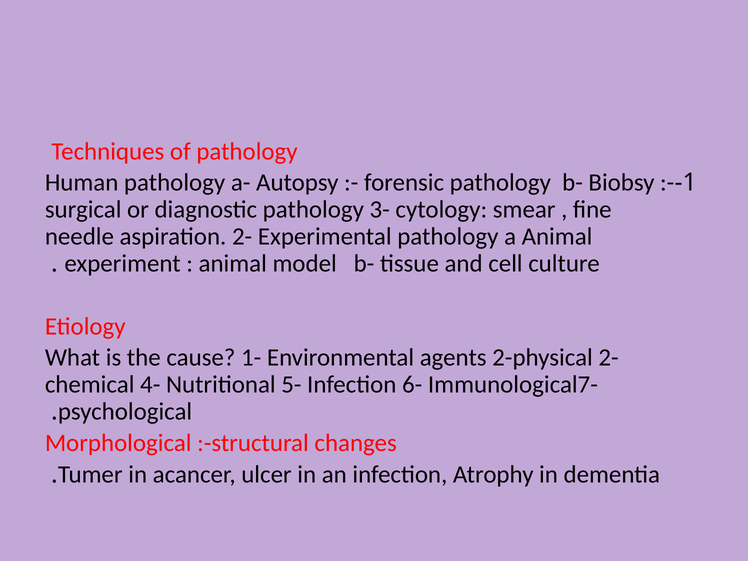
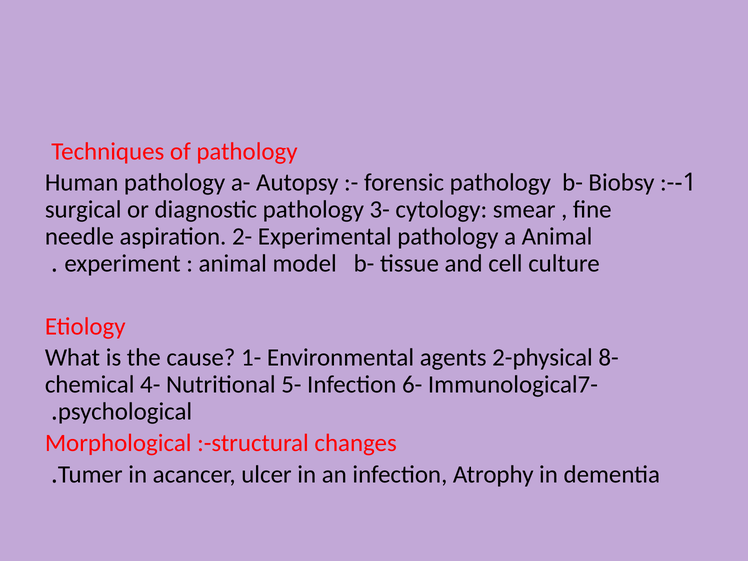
2-physical 2-: 2- -> 8- (609, 358)
